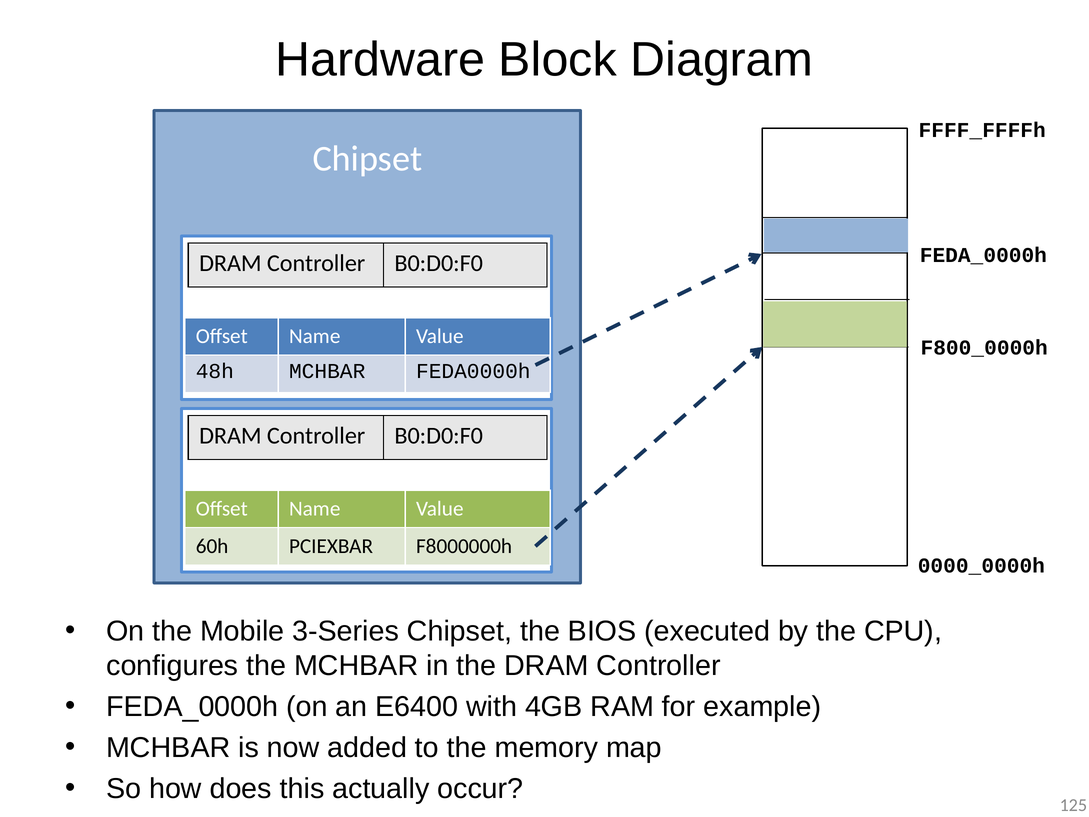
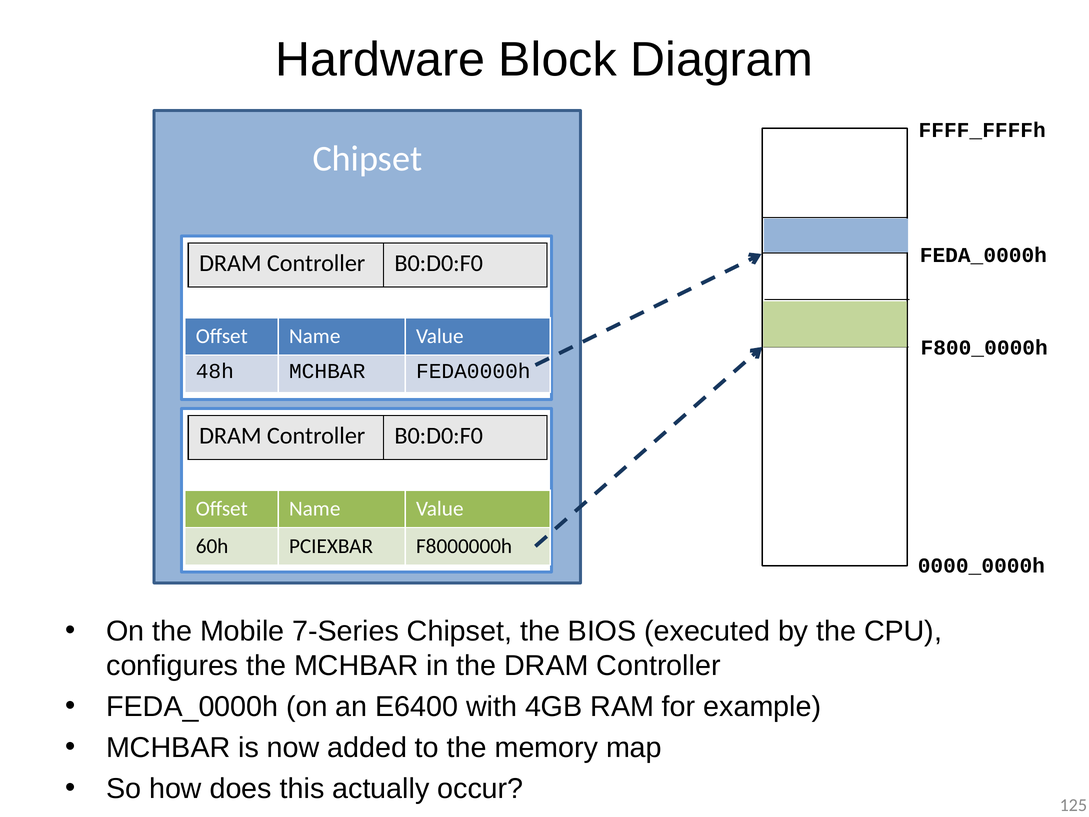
3-Series: 3-Series -> 7-Series (346, 631)
